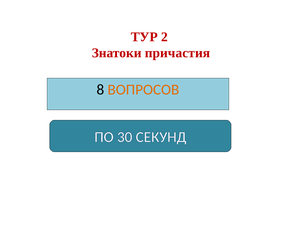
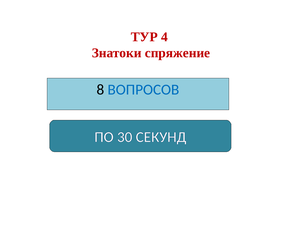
2: 2 -> 4 (164, 37)
причастия: причастия -> спряжение (178, 53)
ВОПРОСОВ colour: orange -> blue (144, 90)
